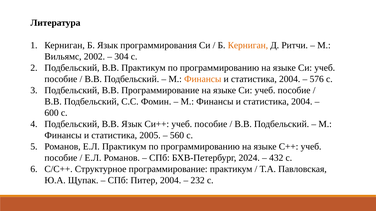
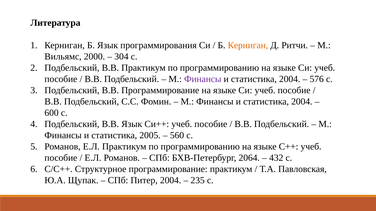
2002: 2002 -> 2000 (94, 57)
Финансы colour: orange -> purple (203, 79)
2024: 2024 -> 2064 (249, 158)
232: 232 -> 235 (198, 181)
